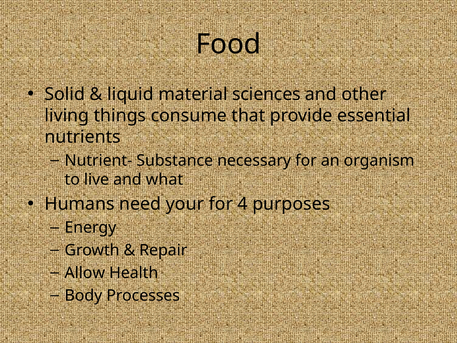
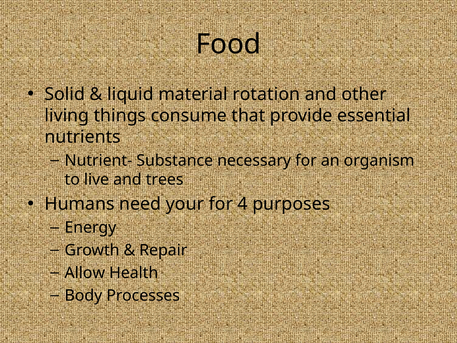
sciences: sciences -> rotation (266, 94)
what: what -> trees (165, 180)
